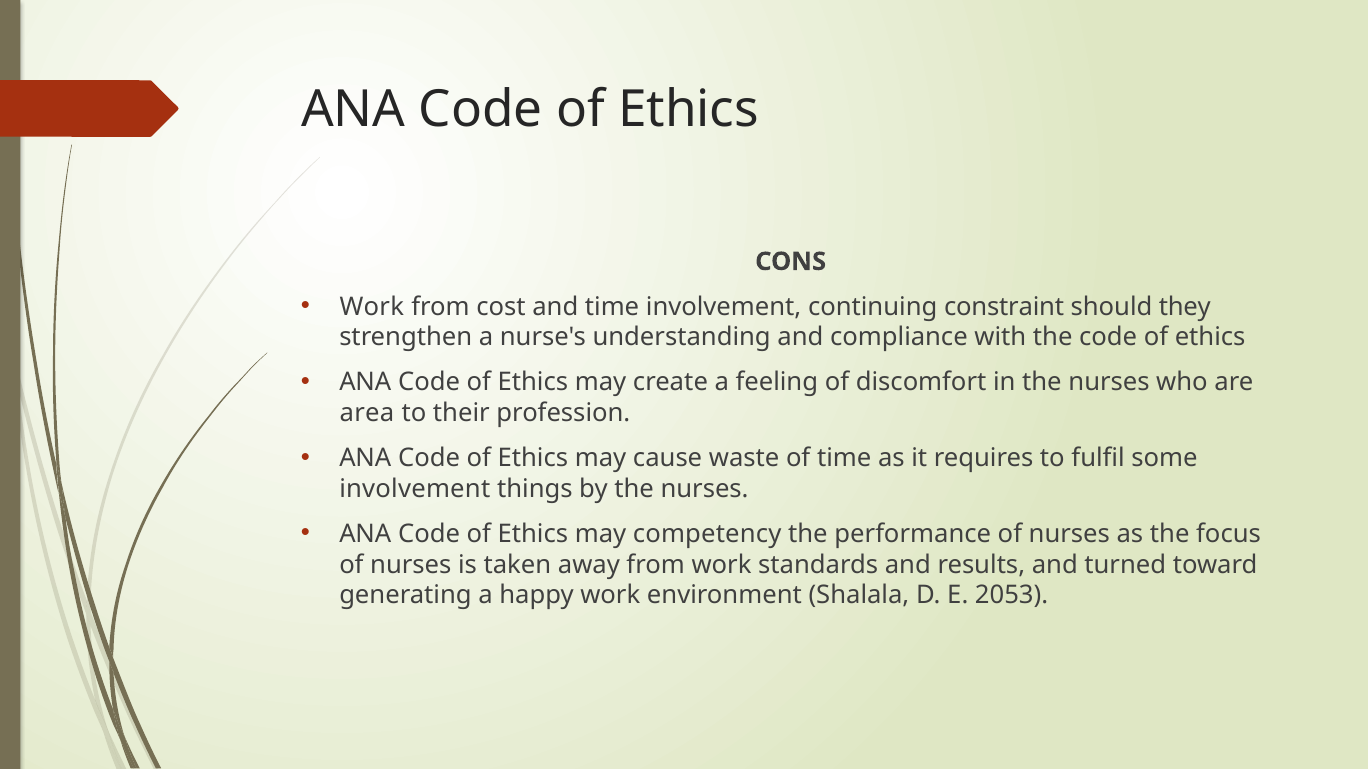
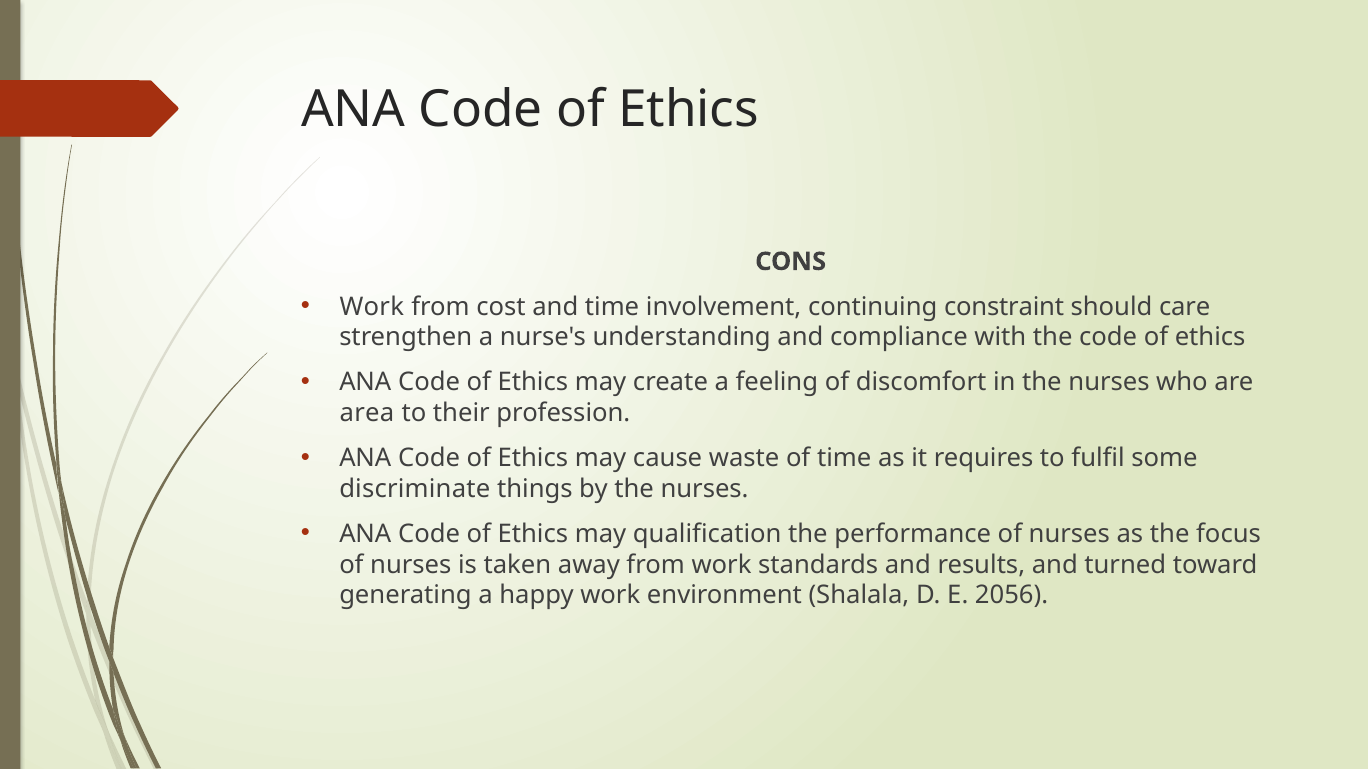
they: they -> care (1185, 307)
involvement: involvement -> discriminate (415, 489)
competency: competency -> qualification (707, 534)
2053: 2053 -> 2056 (1012, 596)
